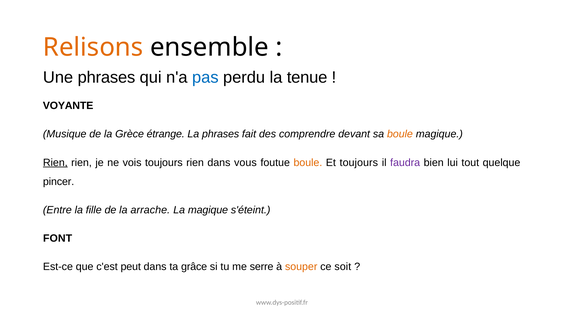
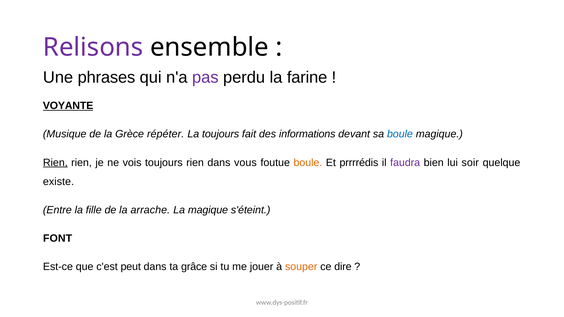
Relisons colour: orange -> purple (93, 47)
pas colour: blue -> purple (205, 77)
tenue: tenue -> farine (307, 77)
VOYANTE underline: none -> present (68, 106)
étrange: étrange -> répéter (166, 134)
La phrases: phrases -> toujours (221, 134)
comprendre: comprendre -> informations (307, 134)
boule colour: orange -> blue (400, 134)
Et toujours: toujours -> prrrrédis (359, 163)
tout: tout -> soir (470, 163)
pincer: pincer -> existe (59, 182)
serre: serre -> jouer (262, 267)
soit: soit -> dire (343, 267)
